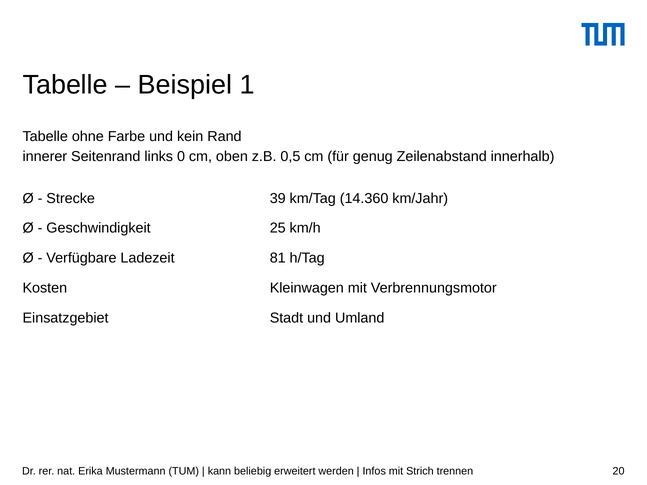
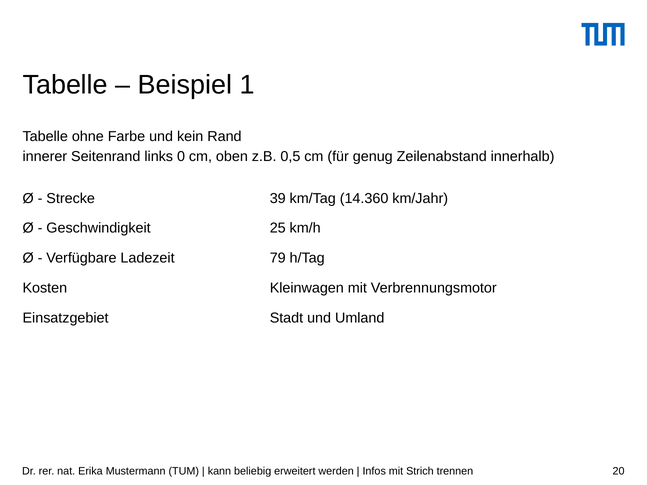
81: 81 -> 79 (278, 258)
